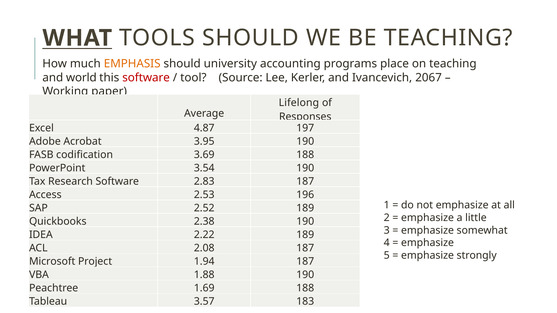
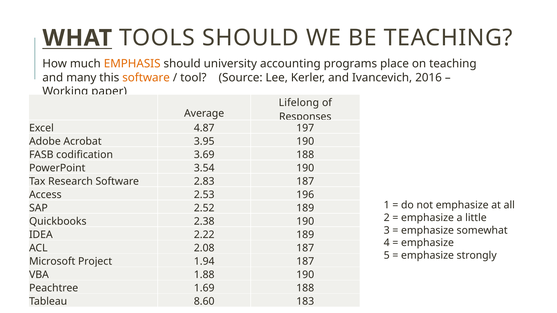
world: world -> many (81, 78)
software colour: red -> orange (146, 78)
2067: 2067 -> 2016 (429, 78)
3.57: 3.57 -> 8.60 (204, 302)
